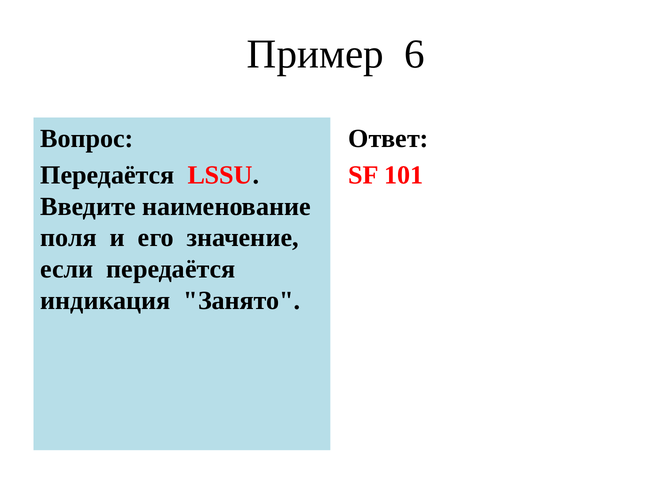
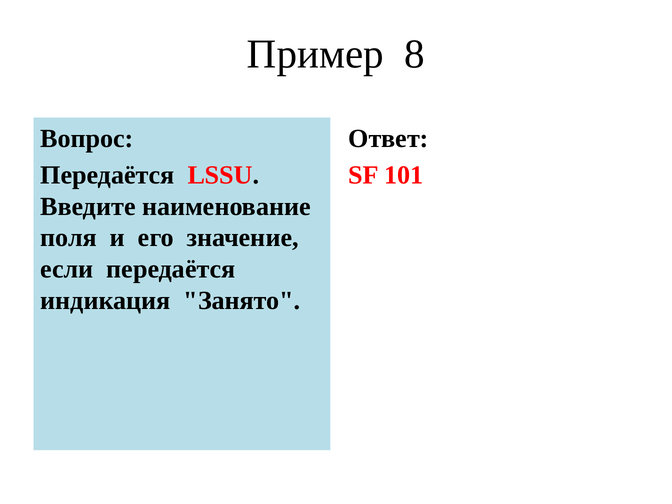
6: 6 -> 8 (415, 54)
